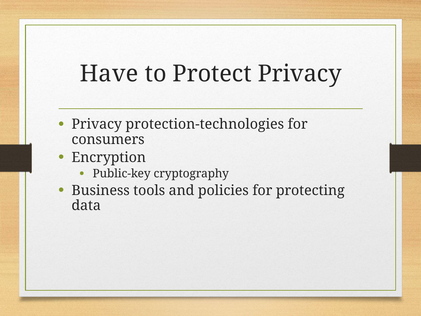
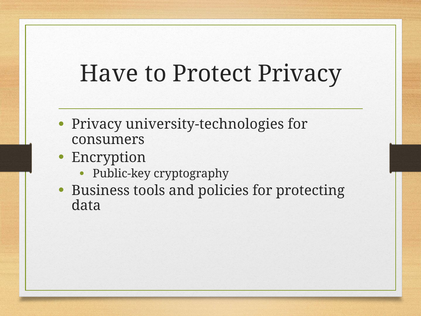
protection-technologies: protection-technologies -> university-technologies (205, 124)
